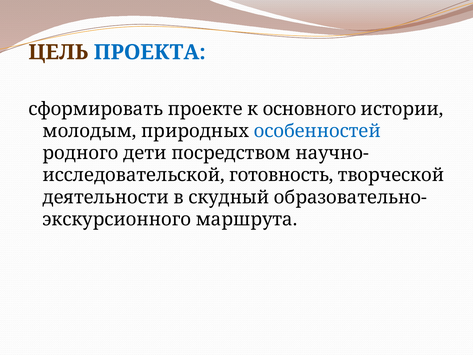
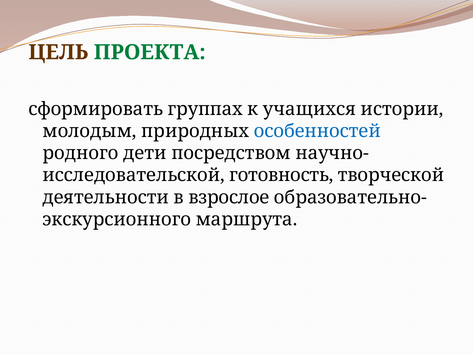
ПРОЕКТА colour: blue -> green (150, 52)
проекте: проекте -> группах (205, 109)
основного: основного -> учащихся (309, 109)
скудный: скудный -> взрослое (229, 197)
